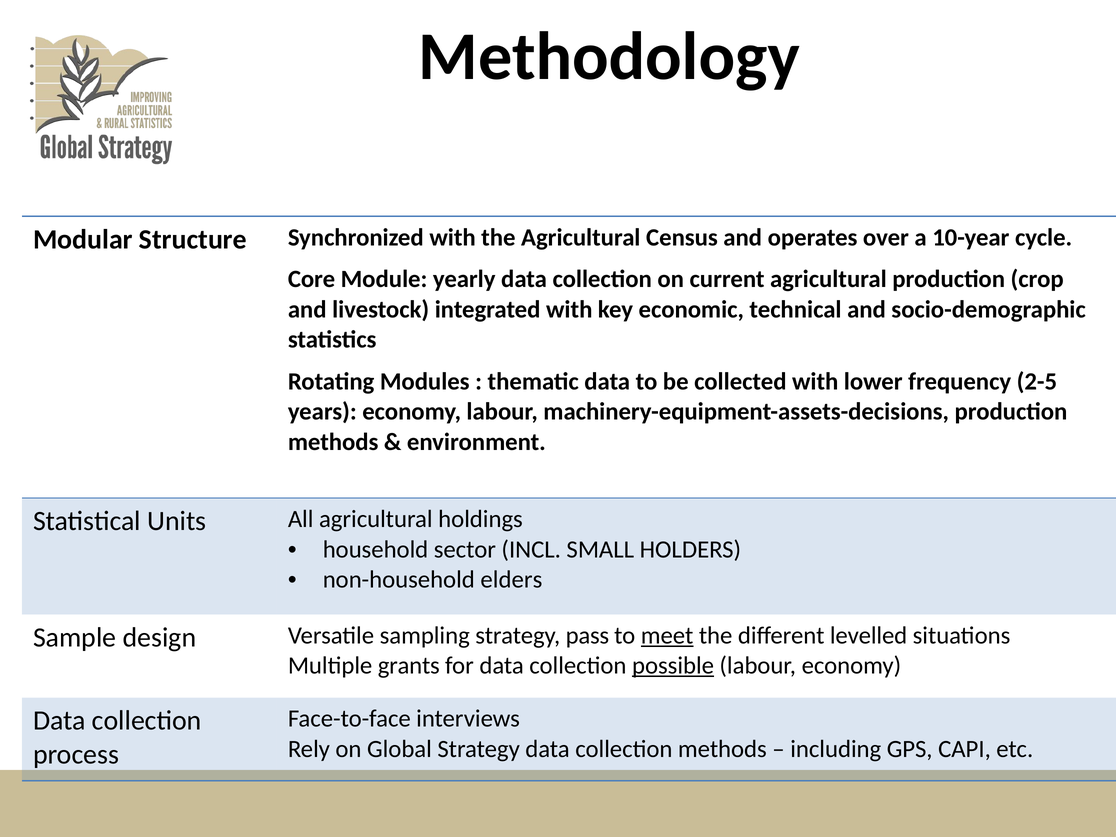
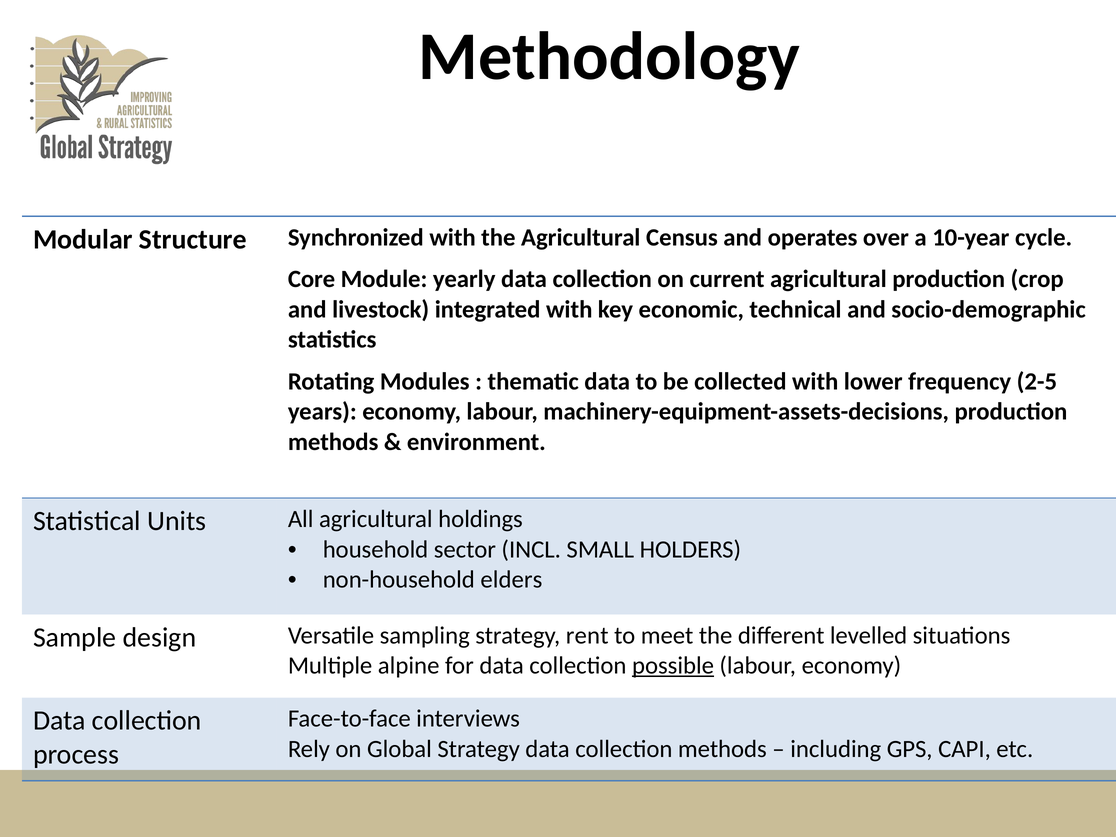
pass: pass -> rent (587, 635)
meet underline: present -> none (667, 635)
grants: grants -> alpine (409, 666)
